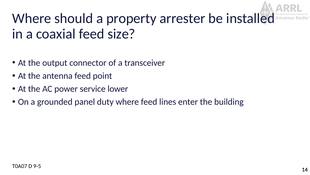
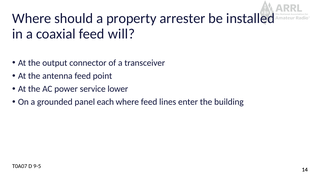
size: size -> will (121, 34)
duty: duty -> each (105, 102)
